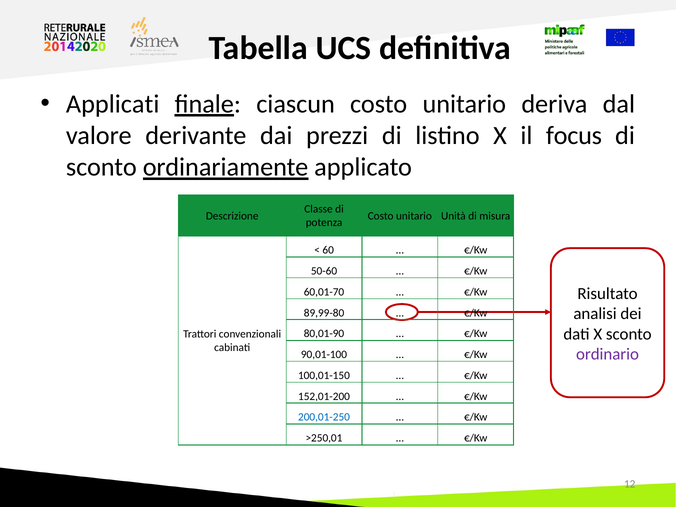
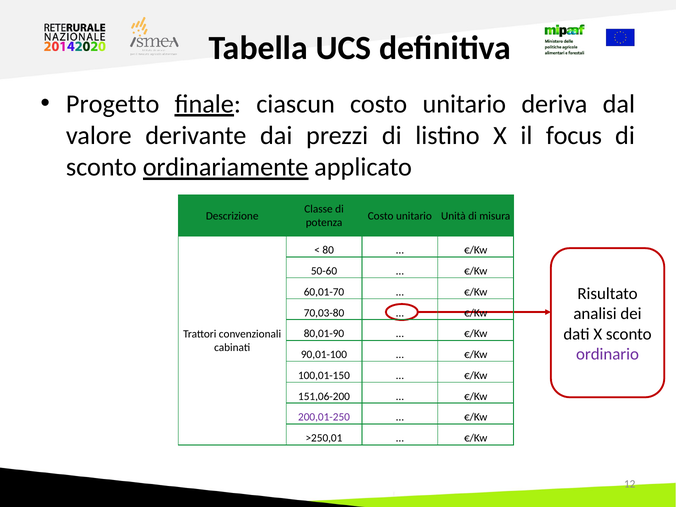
Applicati: Applicati -> Progetto (113, 104)
60: 60 -> 80 (328, 250)
89,99-80: 89,99-80 -> 70,03-80 (324, 313)
152,01-200: 152,01-200 -> 151,06-200 (324, 396)
200,01-250 colour: blue -> purple (324, 417)
